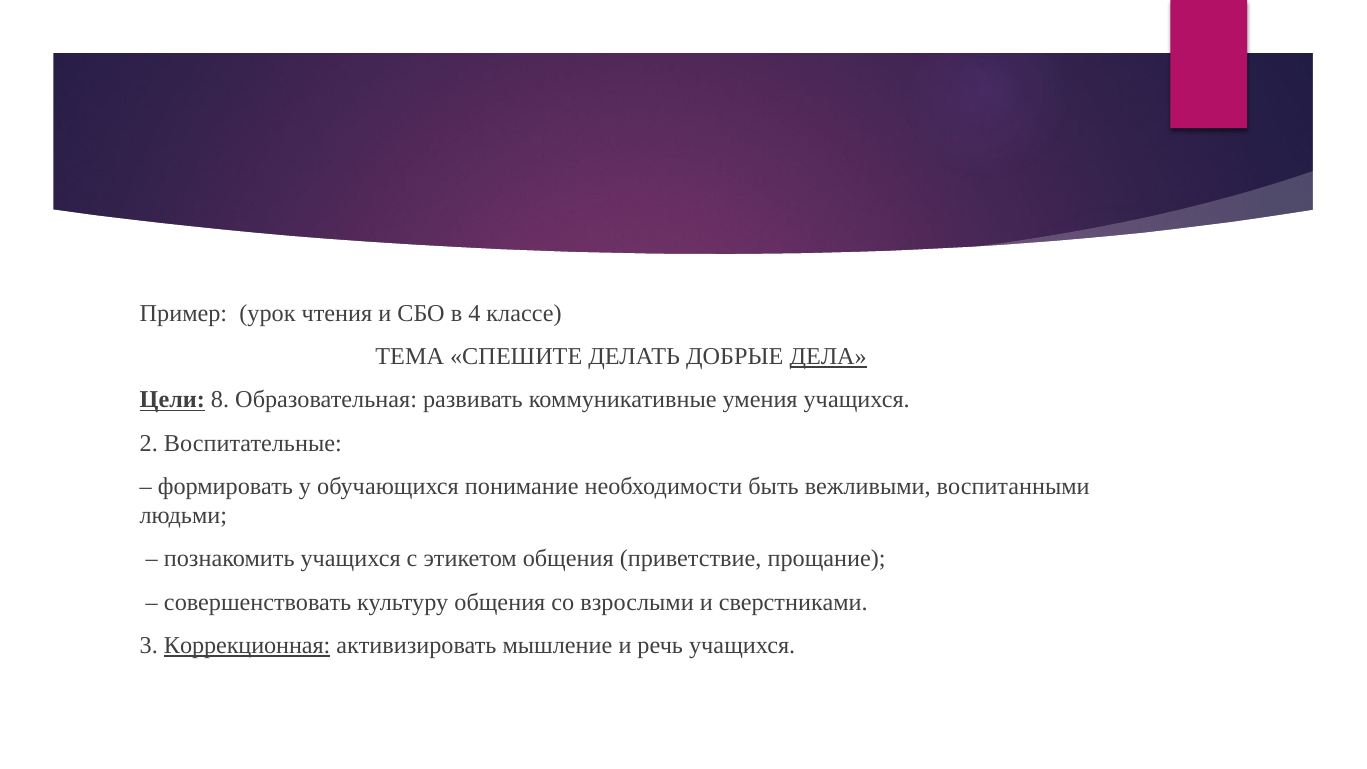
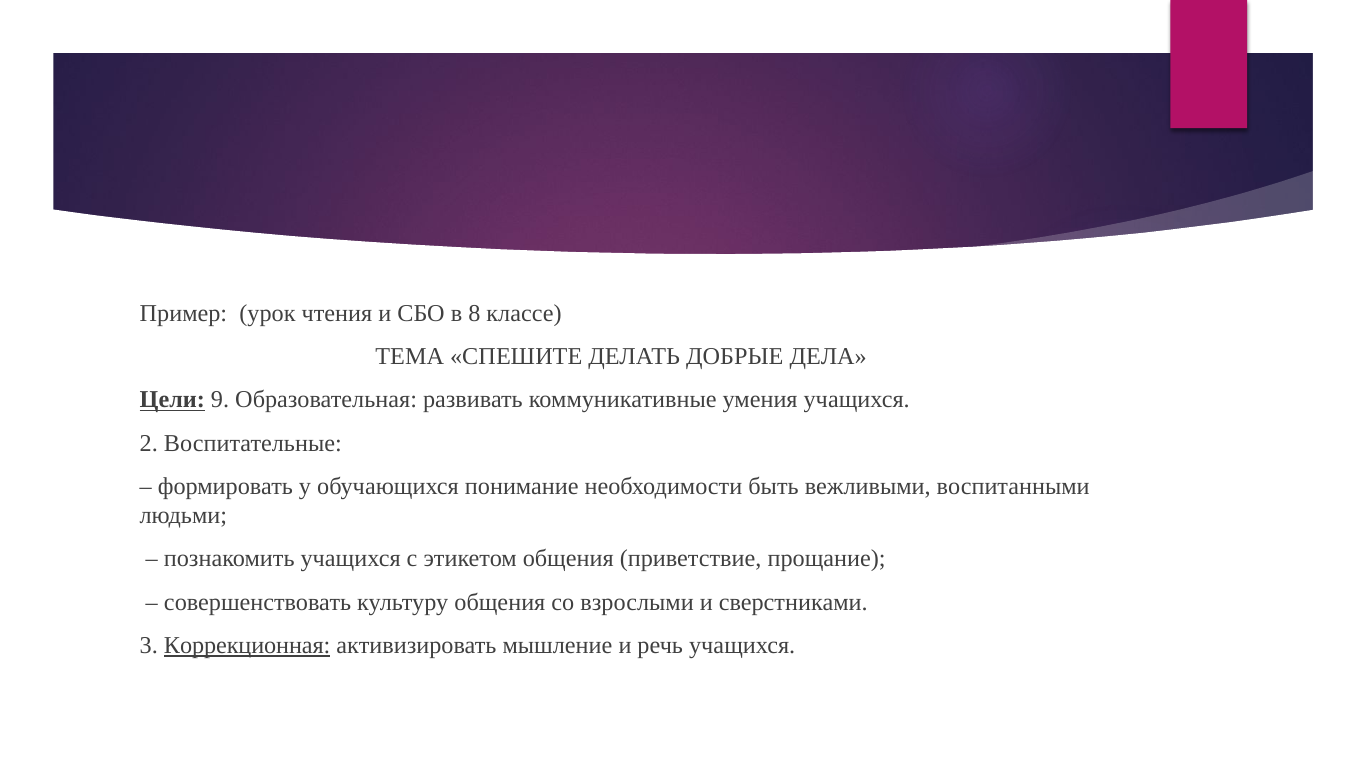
4: 4 -> 8 (474, 313)
ДЕЛА underline: present -> none (828, 357)
8: 8 -> 9 (220, 400)
